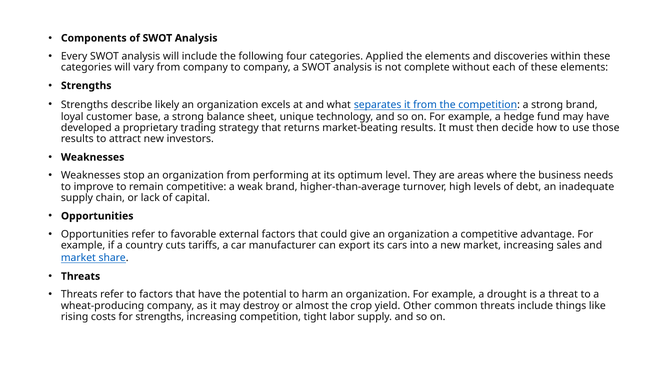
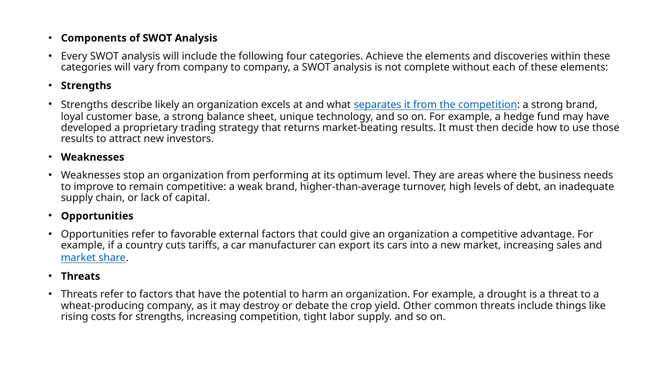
Applied: Applied -> Achieve (385, 56)
almost: almost -> debate (312, 306)
